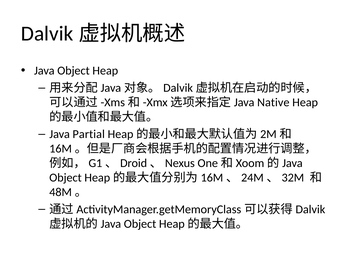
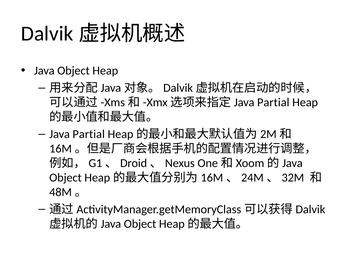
Native: Native -> Partial (273, 103)
